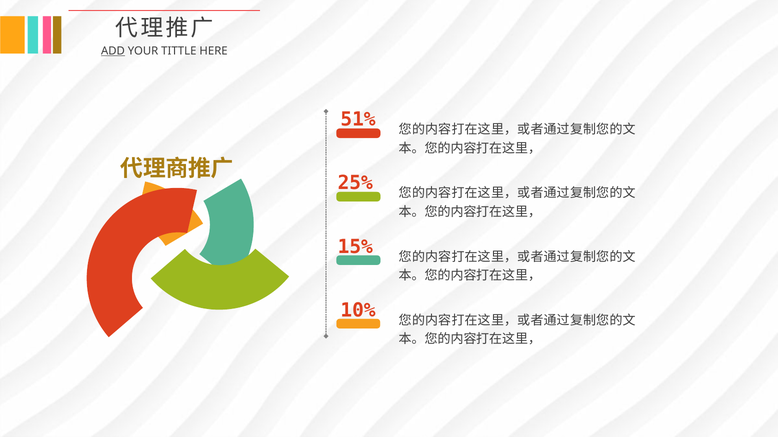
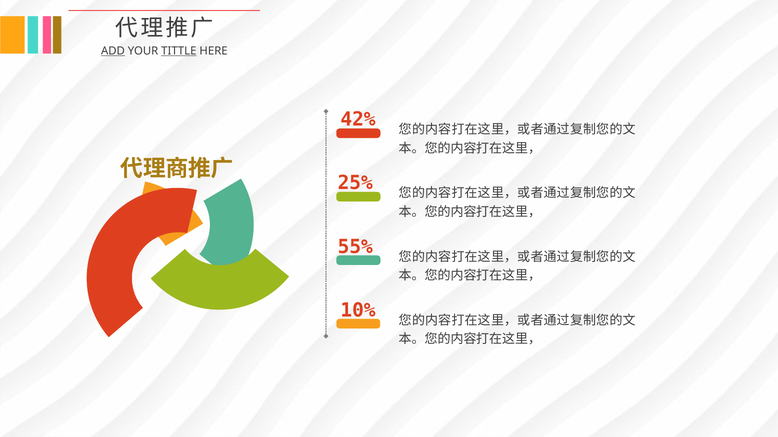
TITTLE underline: none -> present (179, 51)
51%: 51% -> 42% (358, 119)
15%: 15% -> 55% (355, 247)
